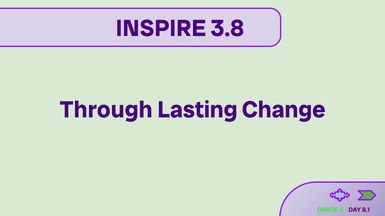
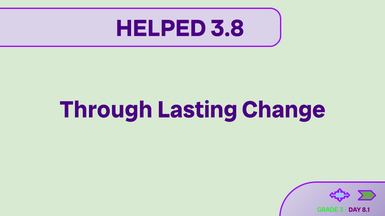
INSPIRE: INSPIRE -> HELPED (161, 28)
